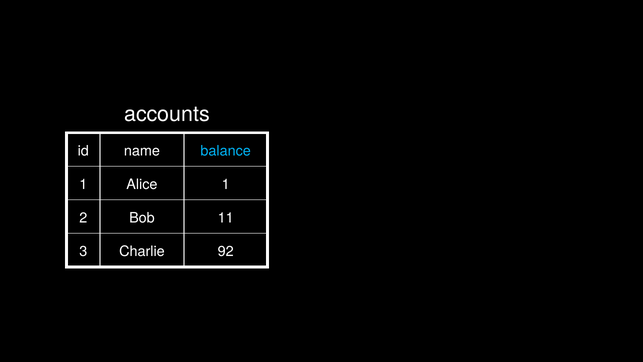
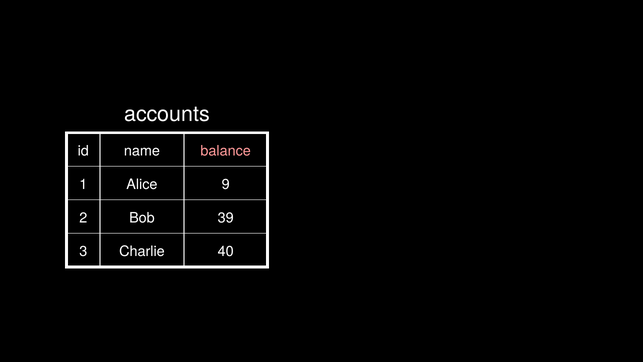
balance colour: light blue -> pink (226, 151)
Alice 1: 1 -> 9 (226, 184)
11: 11 -> 39 (226, 218)
92: 92 -> 40 (226, 251)
